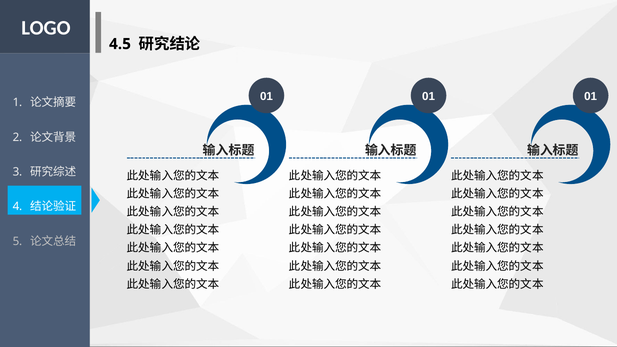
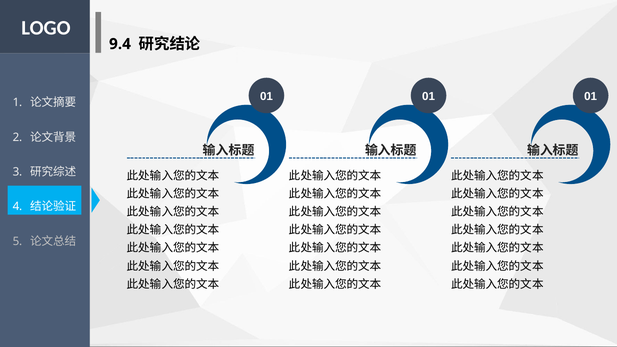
4.5: 4.5 -> 9.4 (120, 44)
